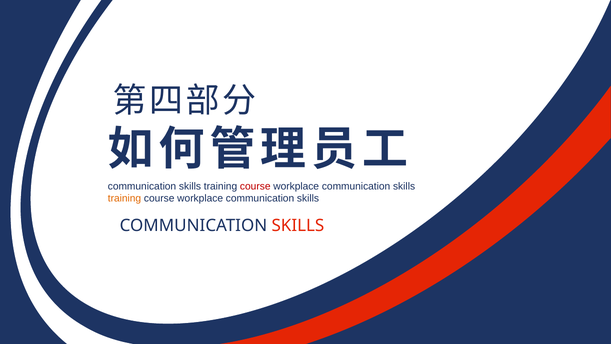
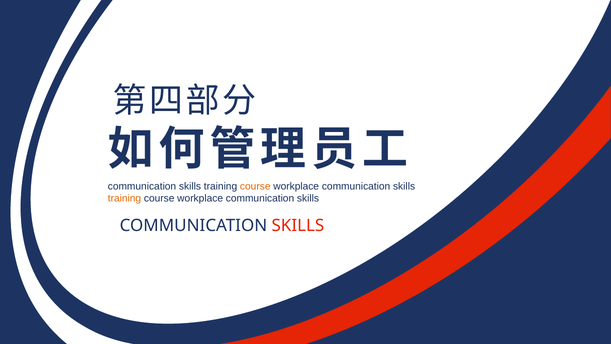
course colour: red -> orange (255, 186)
